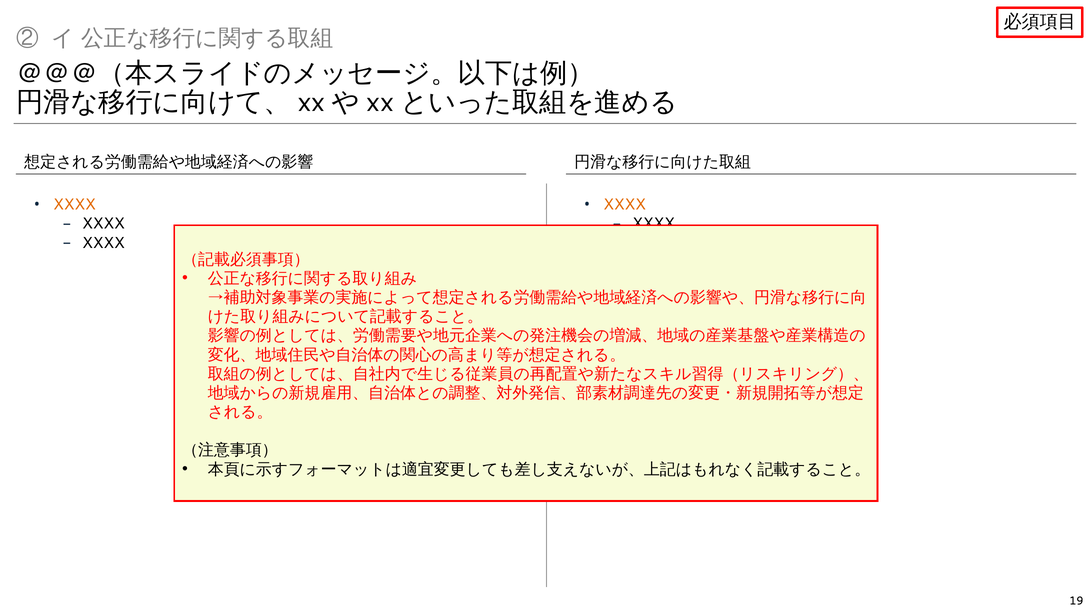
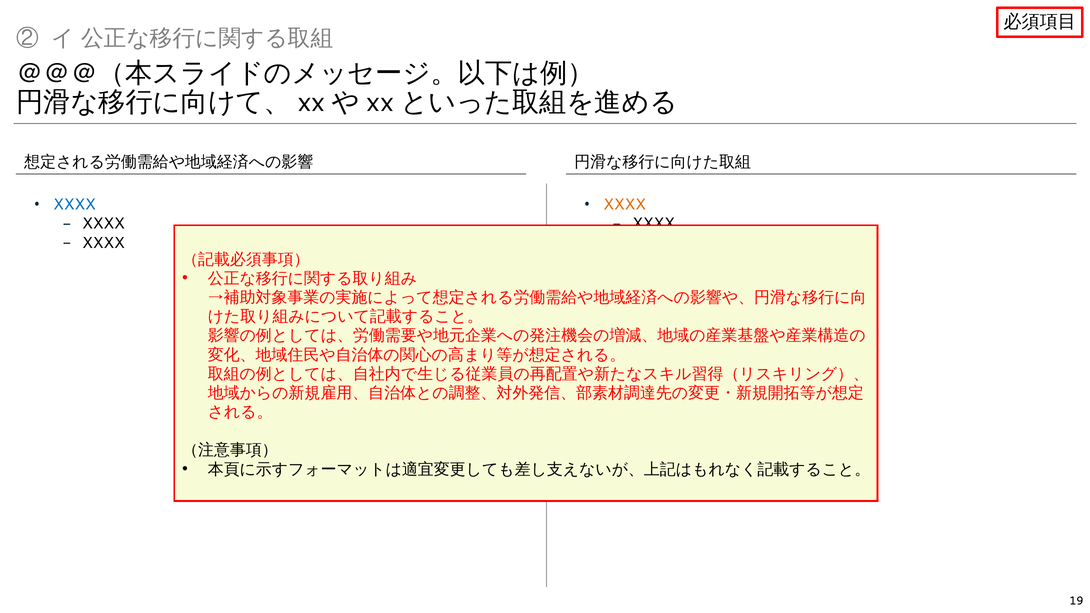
XXXX colour: orange -> blue (74, 205)
